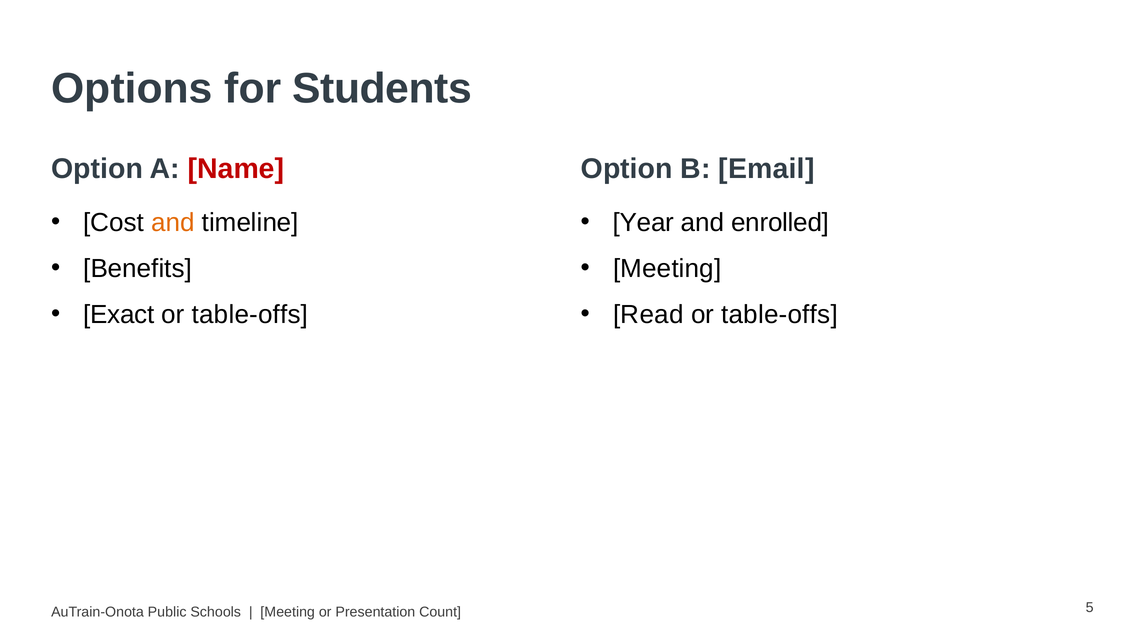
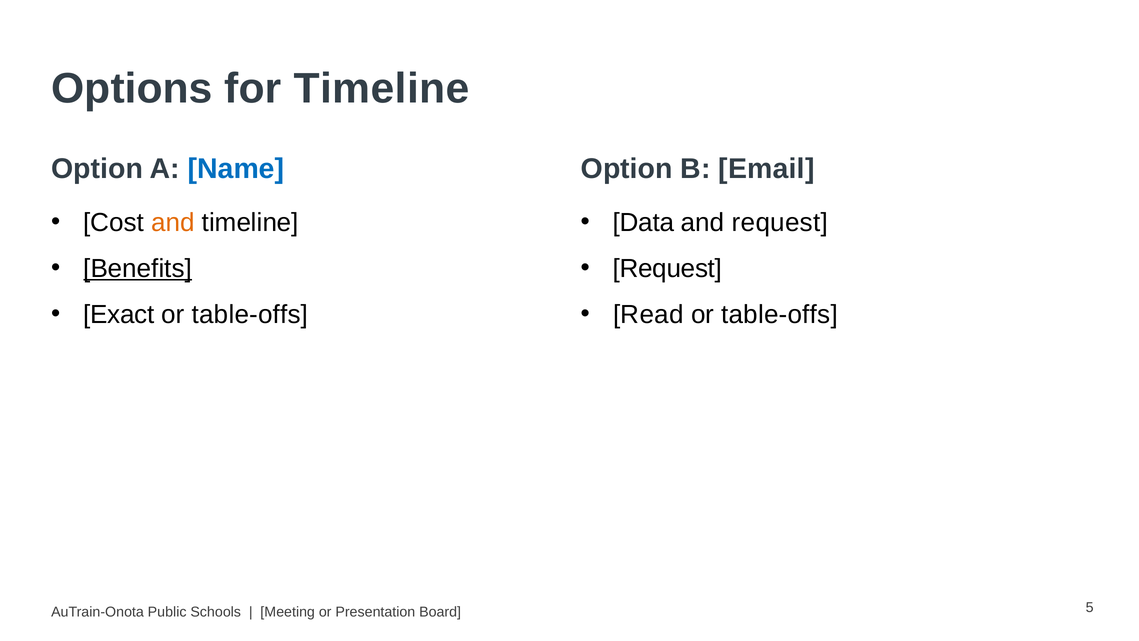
for Students: Students -> Timeline (382, 88)
Name colour: red -> blue (236, 169)
Year: Year -> Data (643, 223)
and enrolled: enrolled -> request (780, 223)
Benefits underline: none -> present (138, 269)
Meeting: Meeting -> Request (667, 269)
Count: Count -> Board (440, 612)
